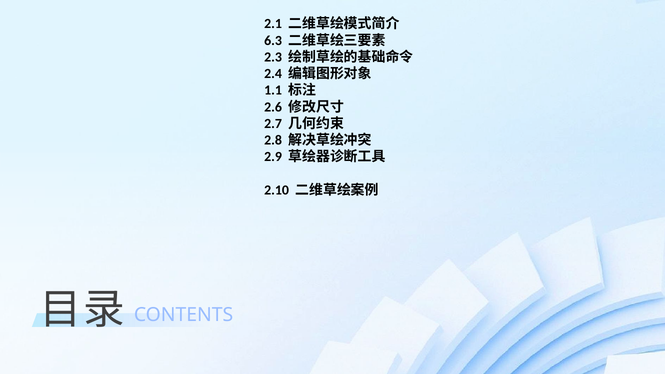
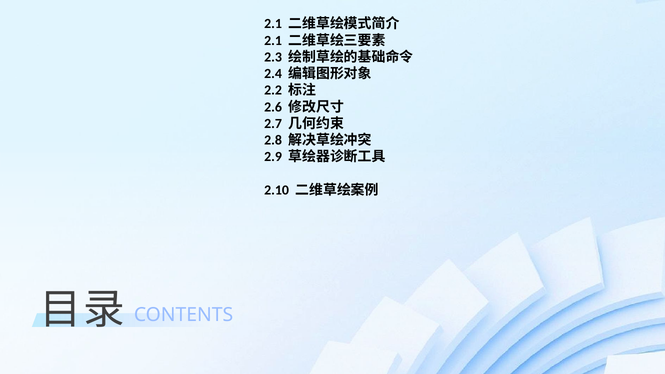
6.3: 6.3 -> 2.1 (273, 40)
1.1: 1.1 -> 2.2 (273, 90)
